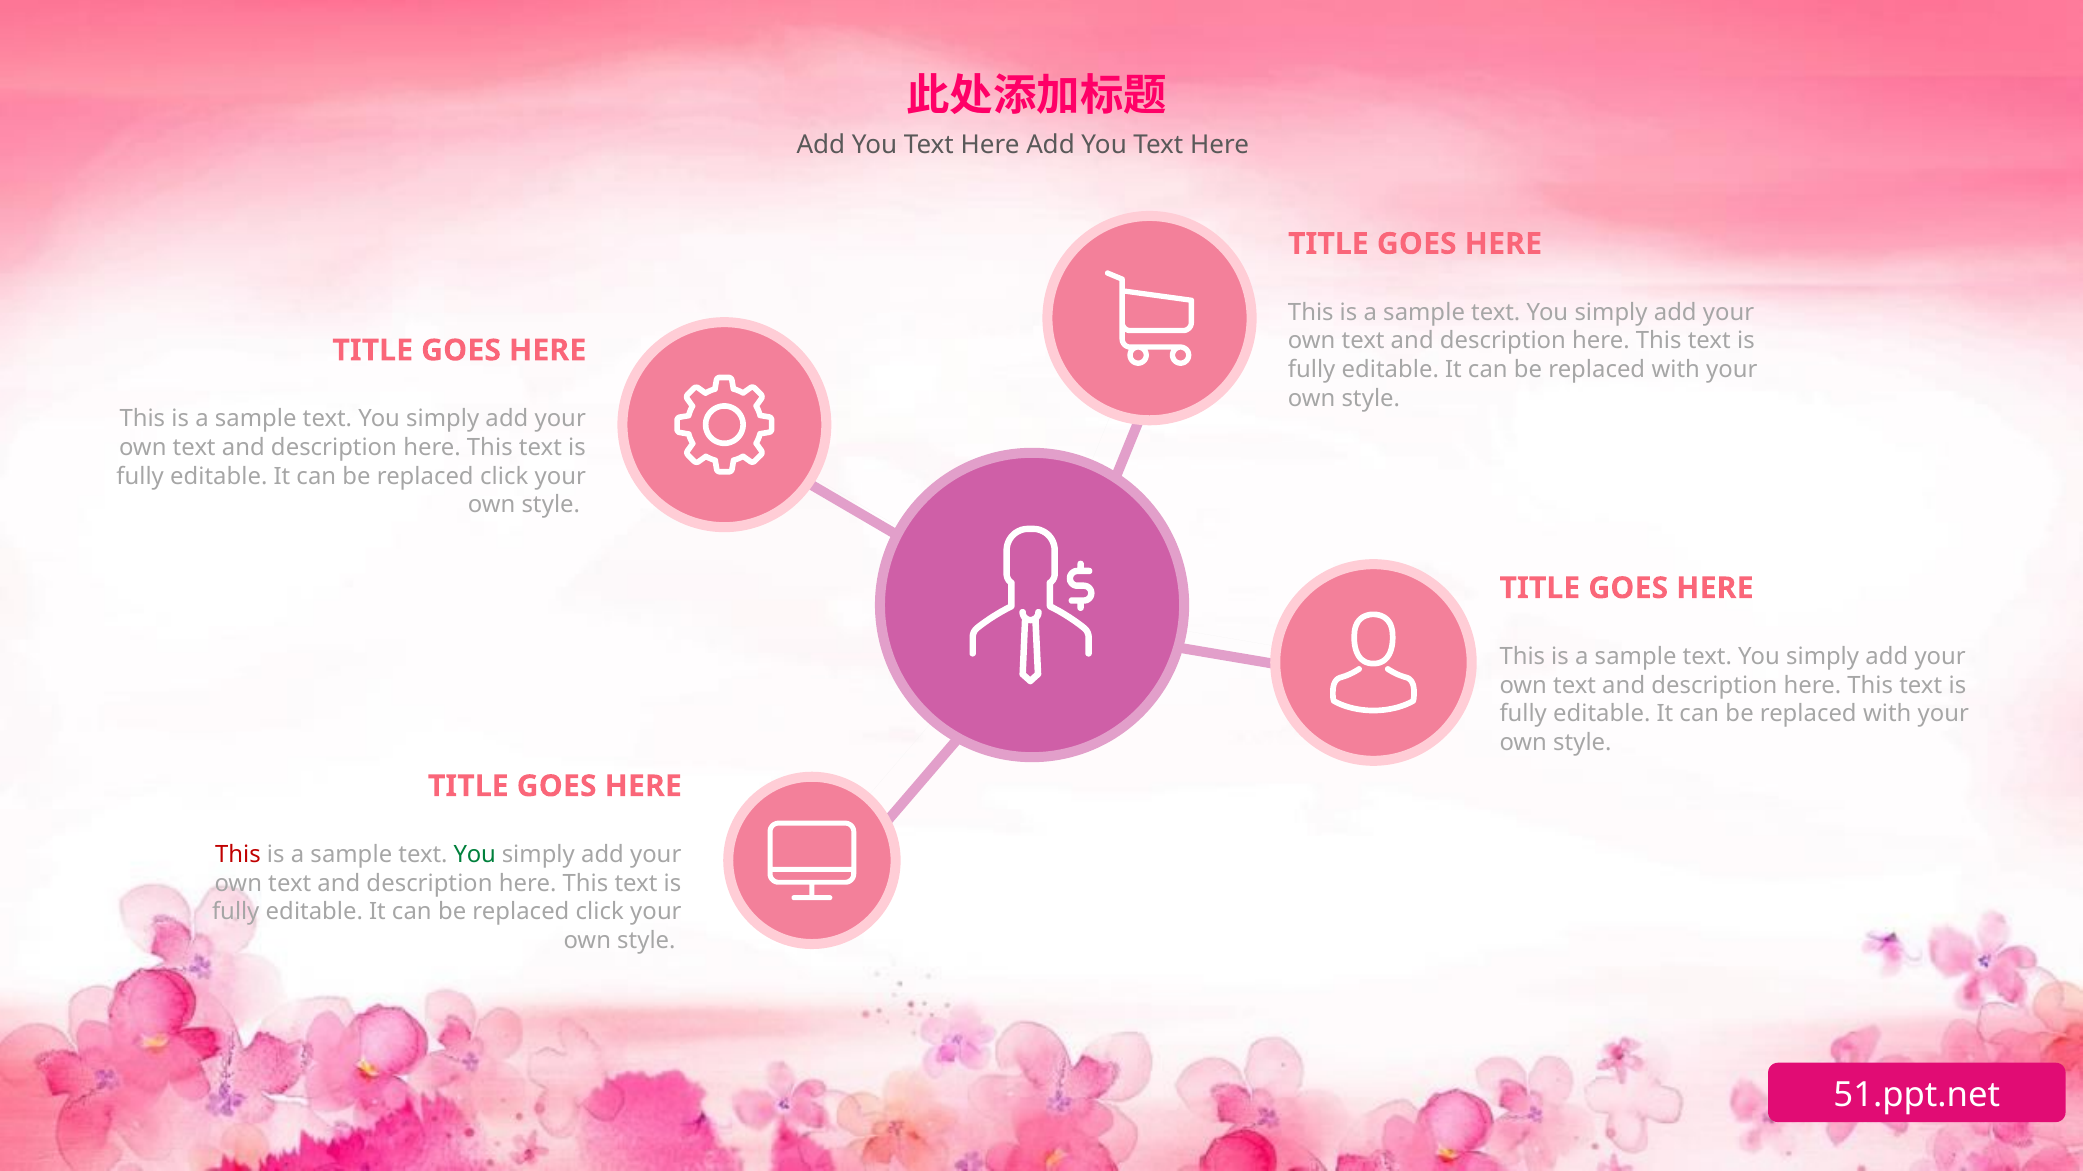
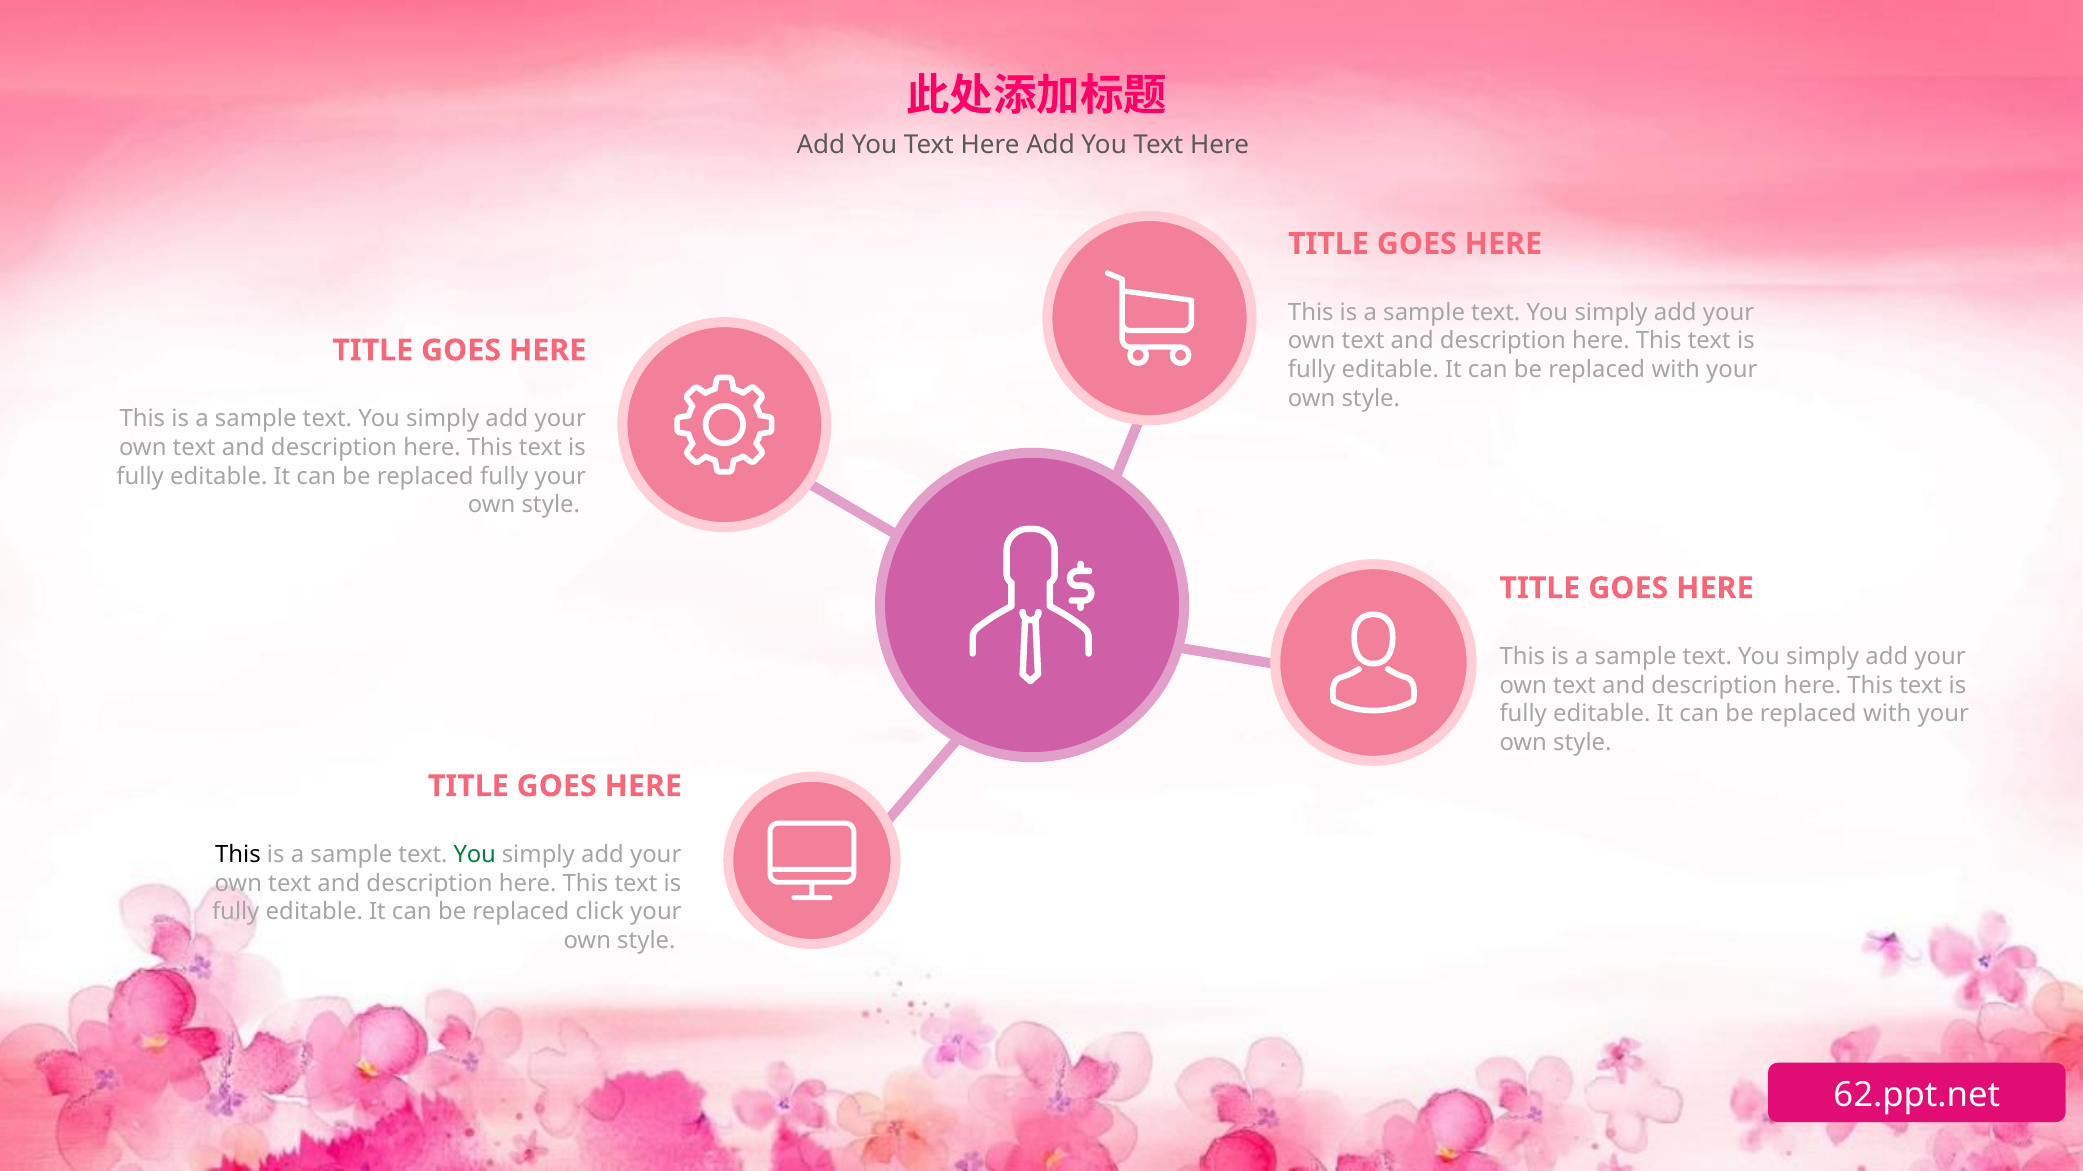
click: click -> fully (504, 476)
This colour: red -> black (238, 855)
51.ppt.net: 51.ppt.net -> 62.ppt.net (1917, 1095)
